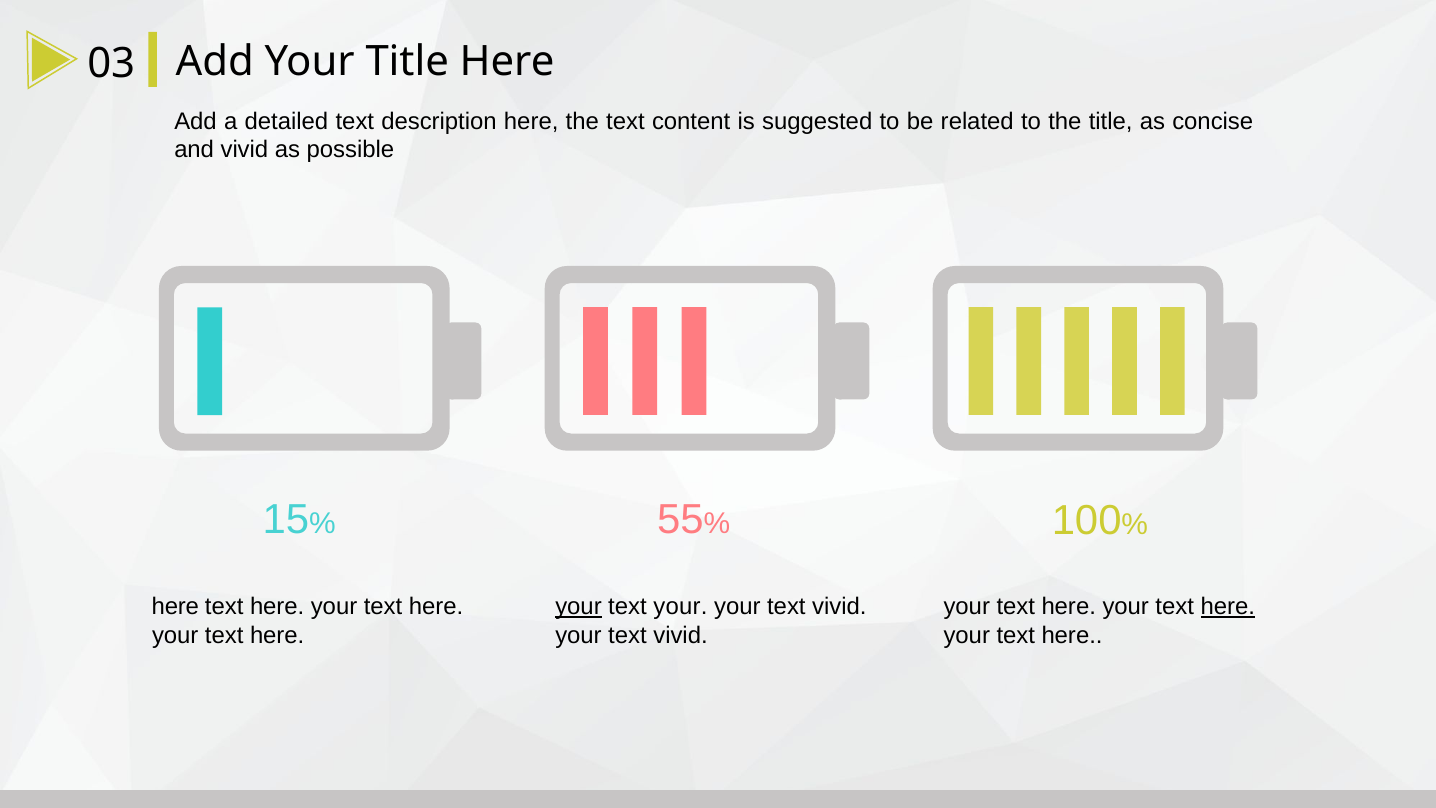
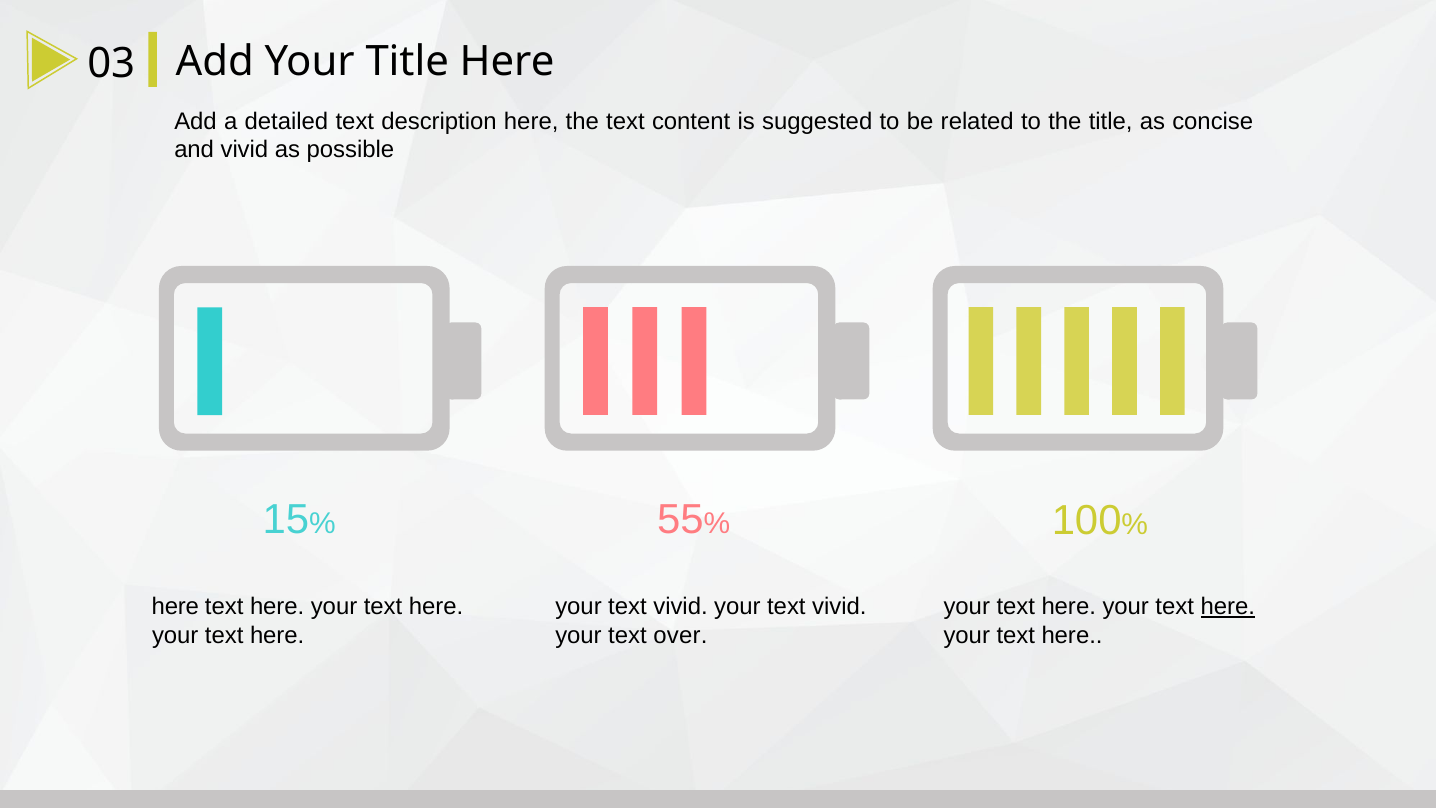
your underline: present -> none (579, 607)
your: your -> vivid (680, 607)
vivid: vivid -> over (680, 635)
